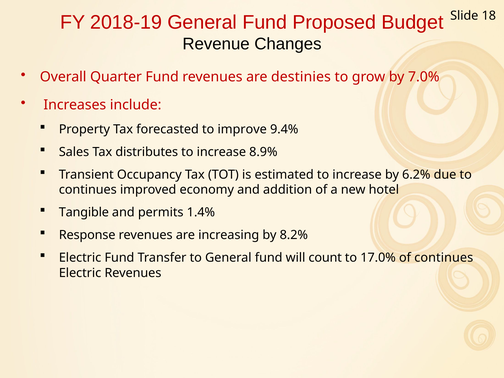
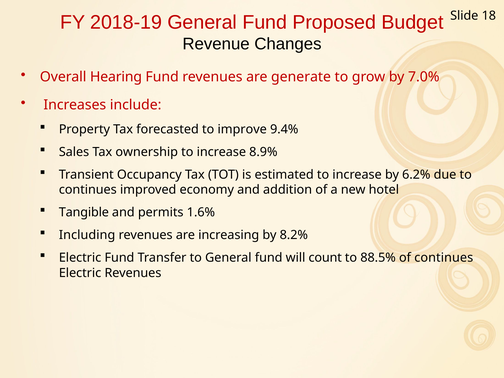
Quarter: Quarter -> Hearing (116, 77)
destinies: destinies -> generate (301, 77)
distributes: distributes -> ownership (147, 152)
1.4%: 1.4% -> 1.6% (201, 212)
Response: Response -> Including (87, 235)
17.0%: 17.0% -> 88.5% (378, 258)
